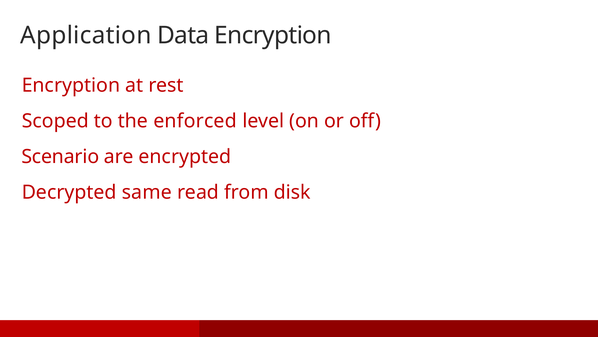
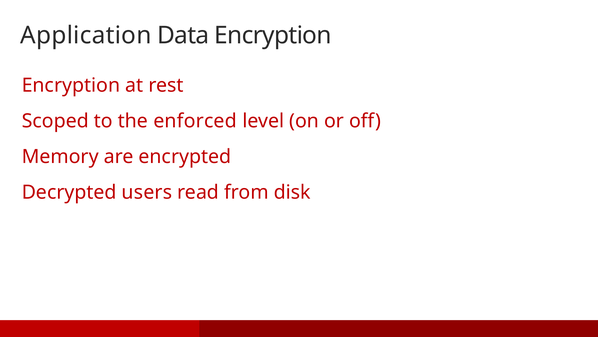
Scenario: Scenario -> Memory (60, 156)
same: same -> users (147, 192)
